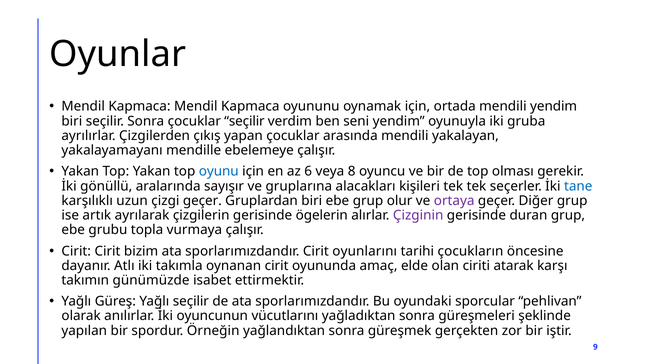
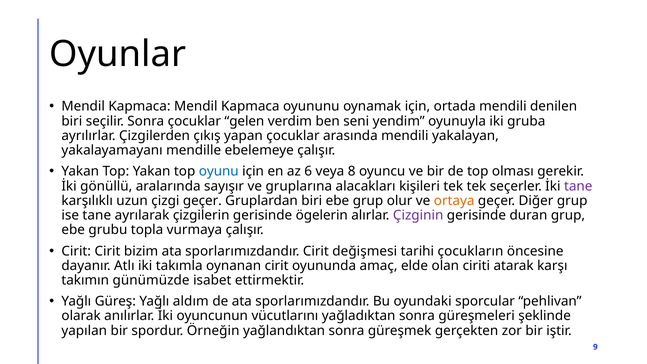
mendili yendim: yendim -> denilen (554, 107)
çocuklar seçilir: seçilir -> gelen (244, 121)
tane colour: blue -> purple (578, 186)
ortaya colour: purple -> orange (454, 201)
ise artık: artık -> tane (97, 215)
oyunlarını: oyunlarını -> değişmesi (365, 251)
Yağlı seçilir: seçilir -> aldım (191, 301)
